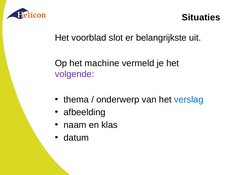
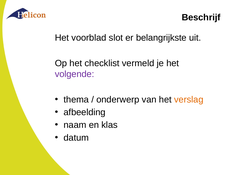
Situaties: Situaties -> Beschrijf (201, 17)
machine: machine -> checklist (102, 63)
verslag colour: blue -> orange (189, 100)
